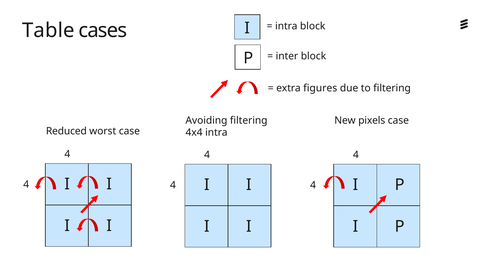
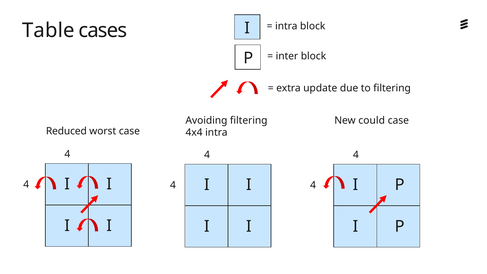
figures: figures -> update (320, 88)
pixels: pixels -> could (372, 120)
